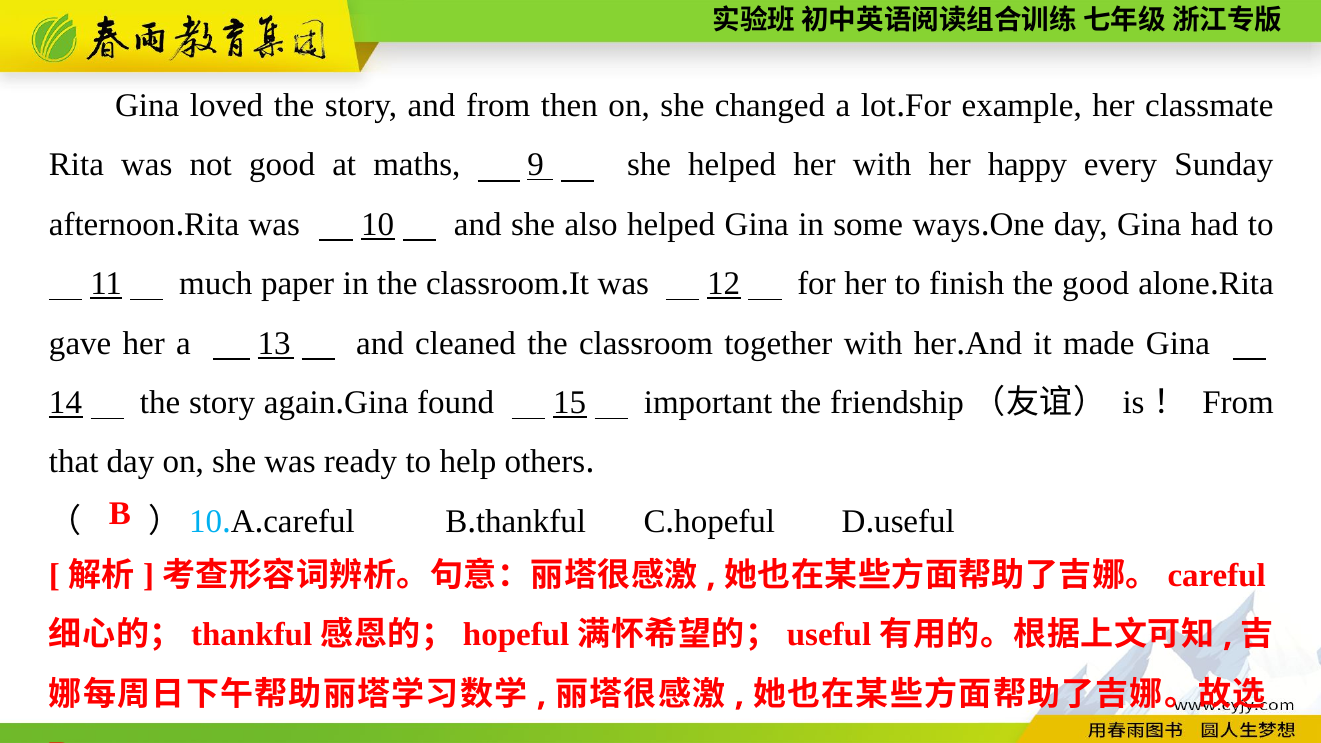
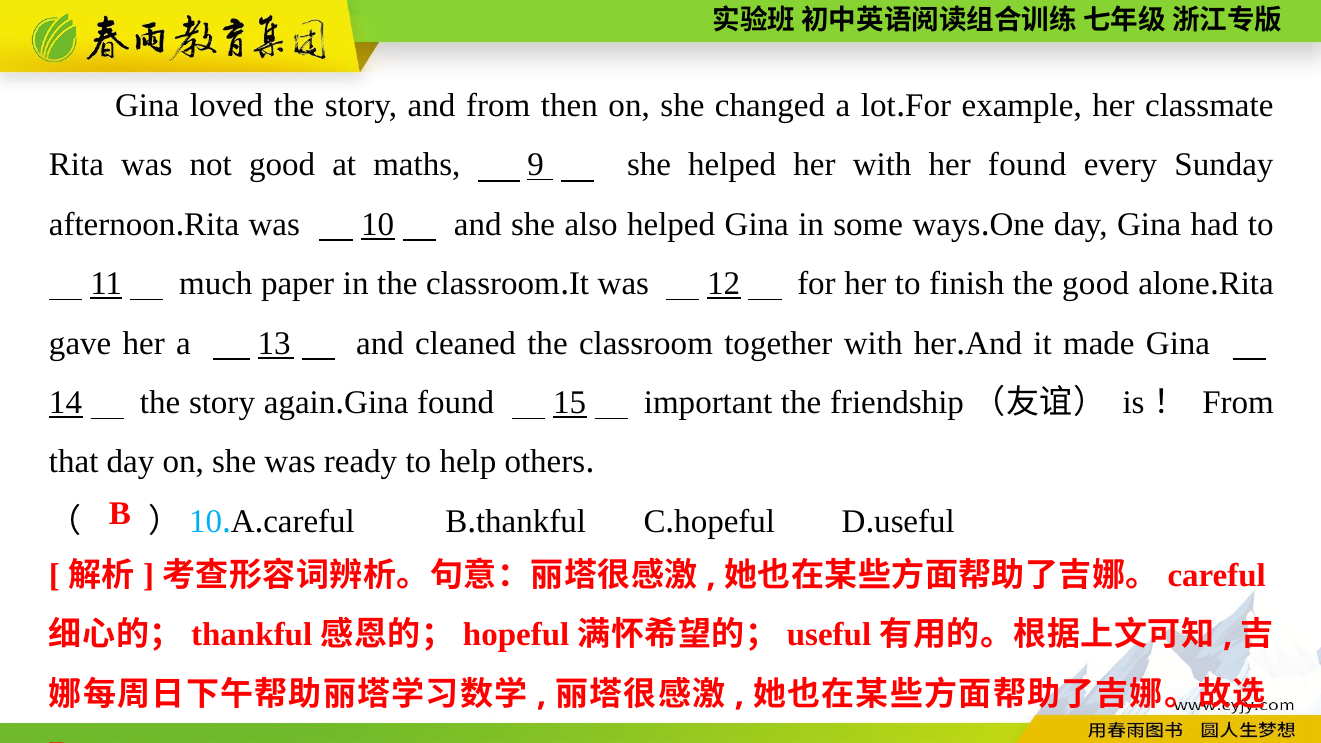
her happy: happy -> found (1027, 165)
